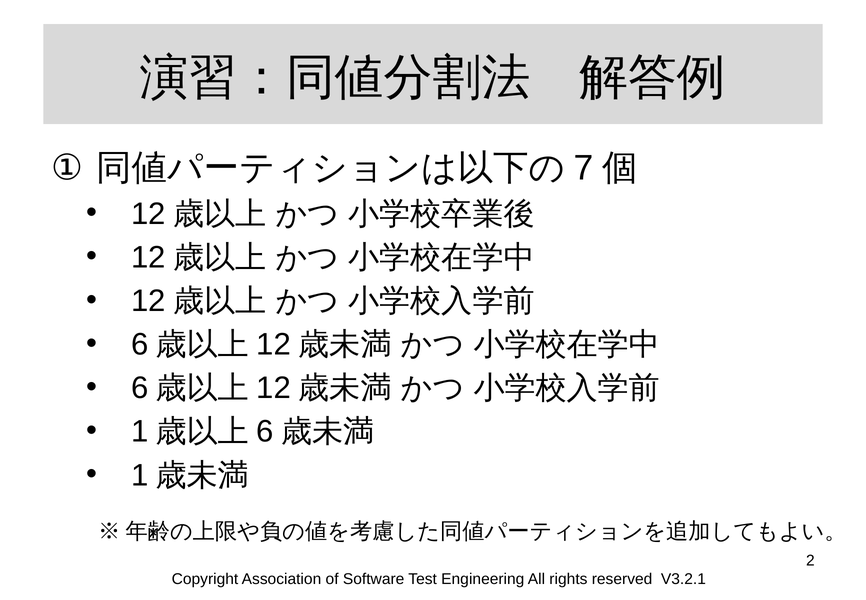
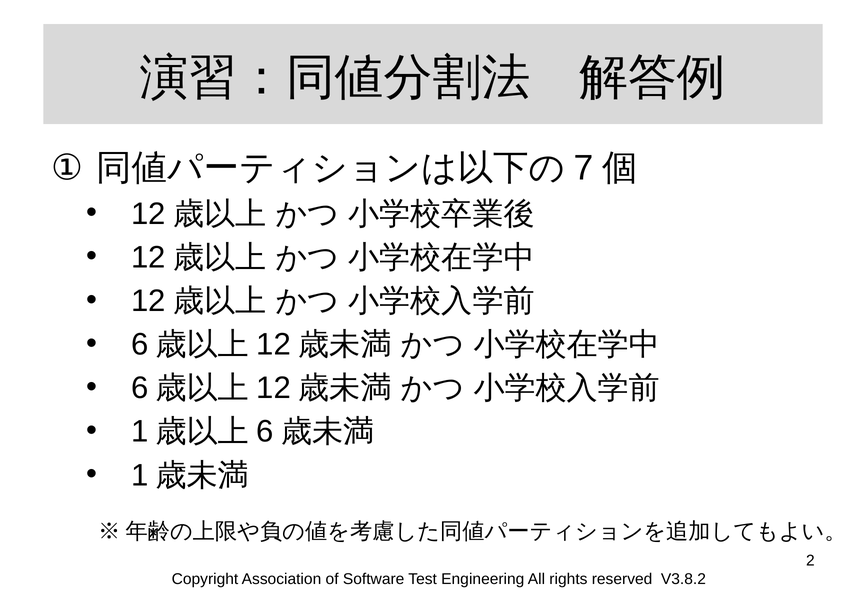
V3.2.1: V3.2.1 -> V3.8.2 (683, 579)
